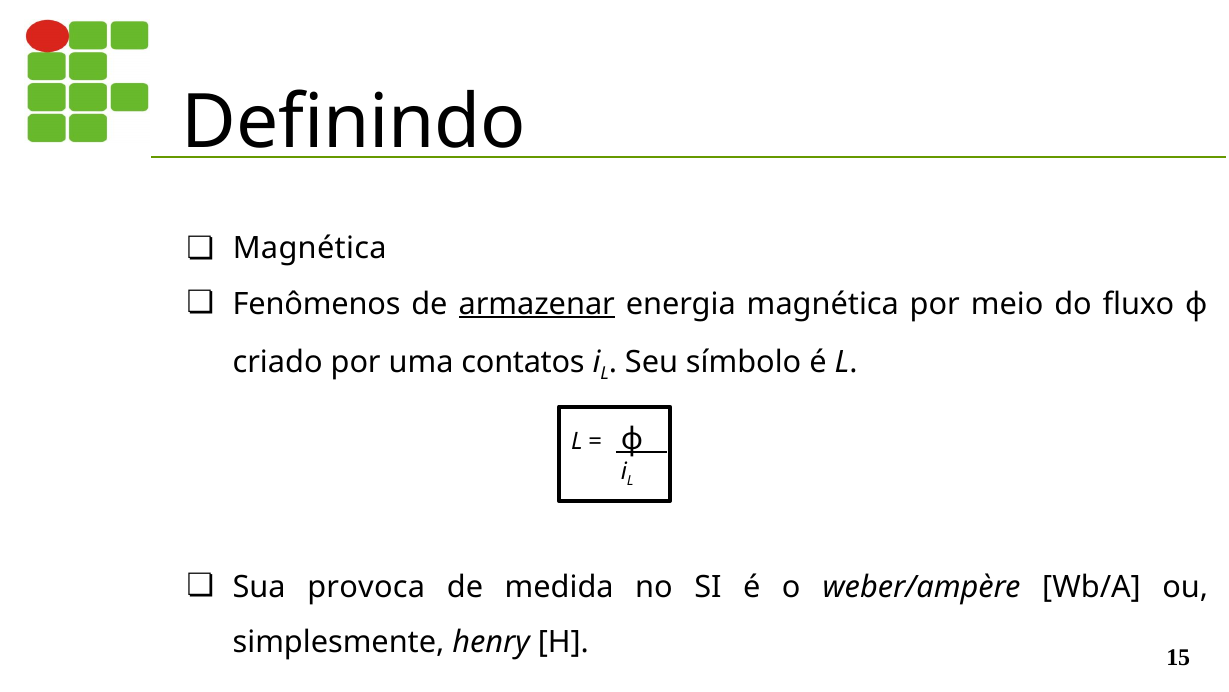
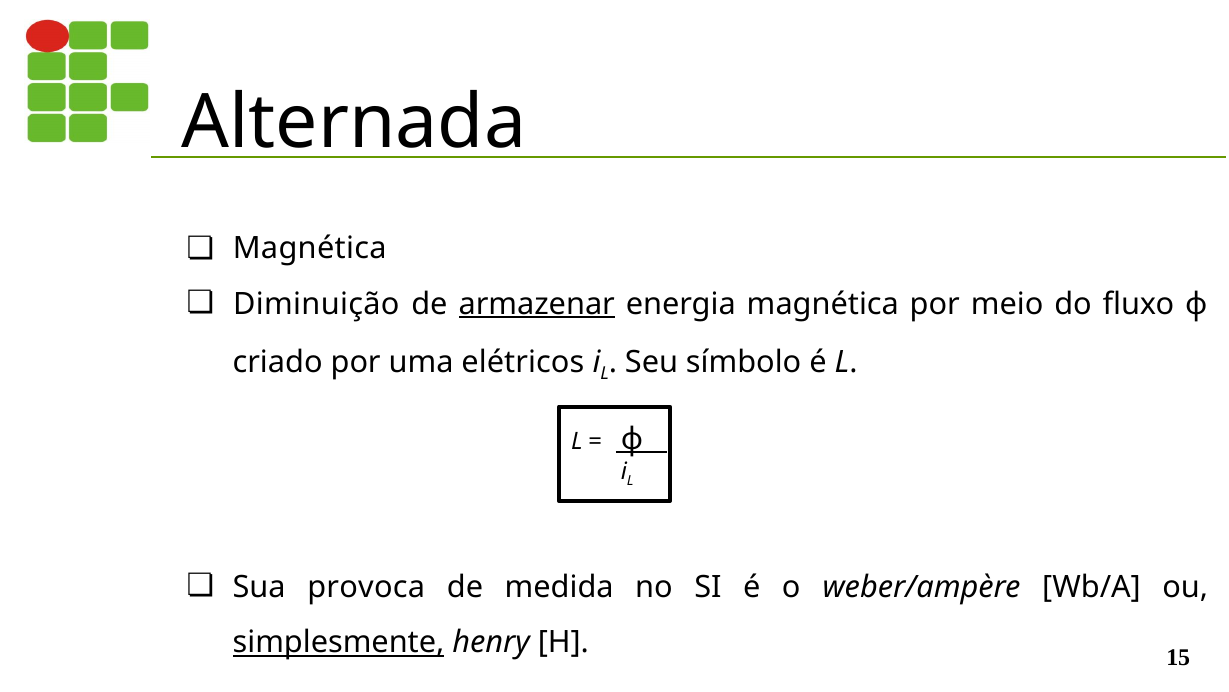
Definindo: Definindo -> Alternada (354, 123)
Fenômenos: Fenômenos -> Diminuição (316, 304)
contatos: contatos -> elétricos (523, 362)
simplesmente underline: none -> present (339, 642)
